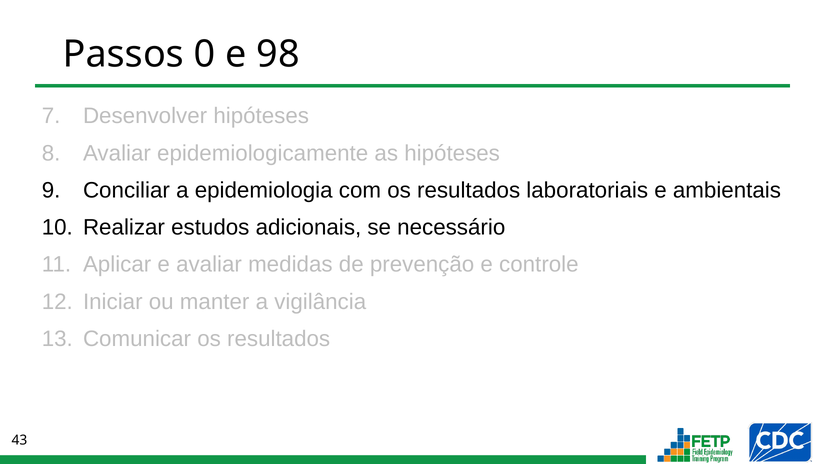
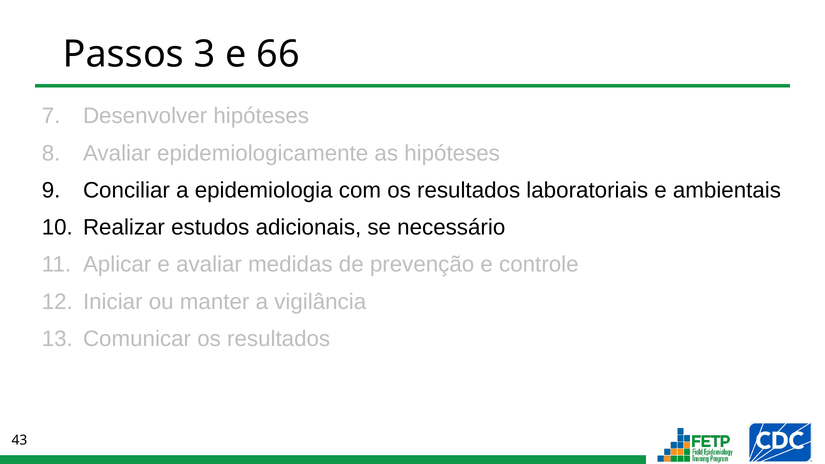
0: 0 -> 3 (205, 54)
98: 98 -> 66 (278, 54)
